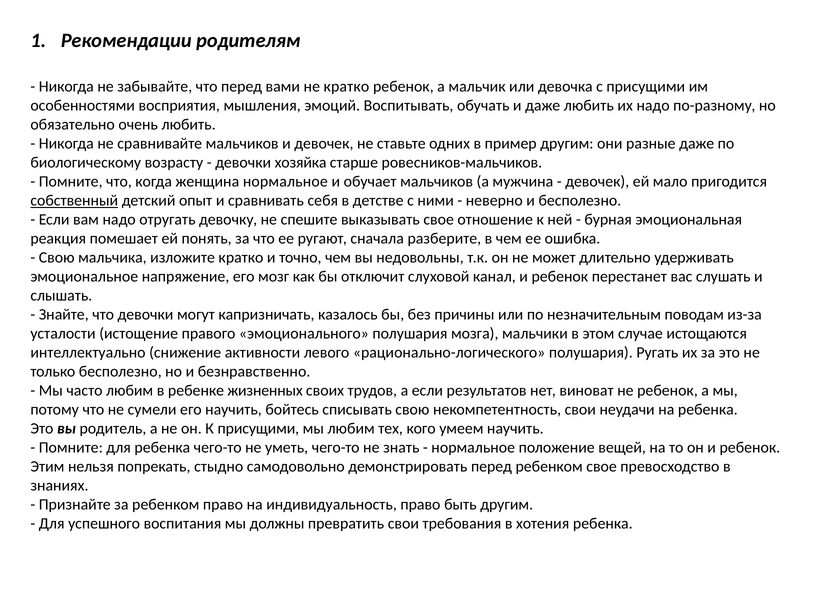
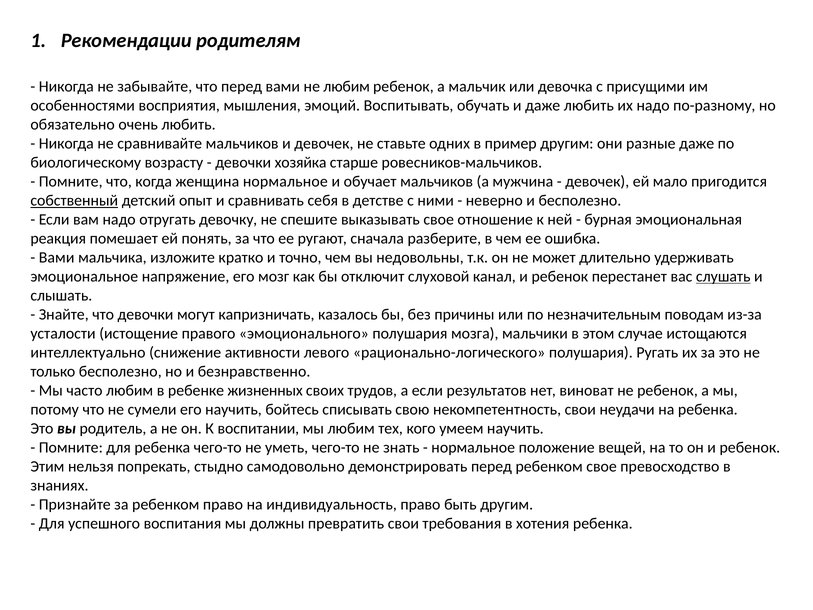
не кратко: кратко -> любим (347, 87)
Свою: Свою -> Вами (57, 257)
слушать underline: none -> present (723, 276)
К присущими: присущими -> воспитании (258, 428)
